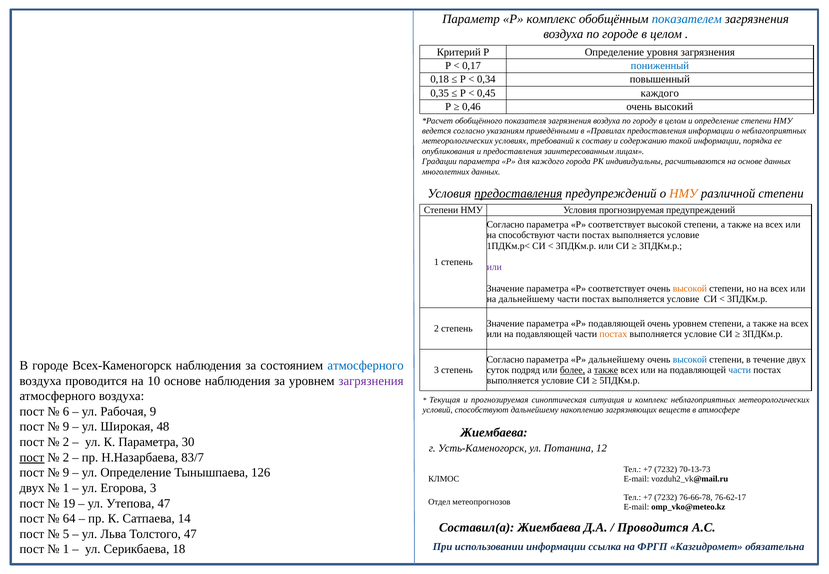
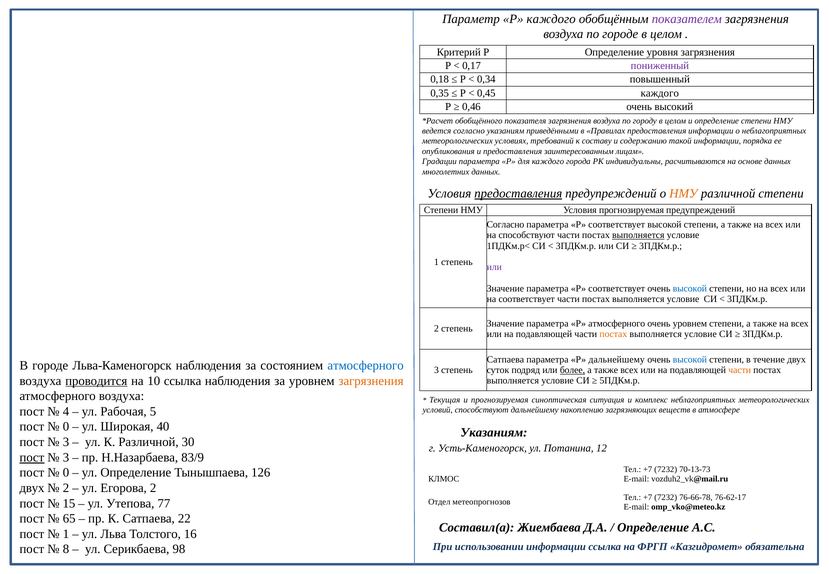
Р комплекс: комплекс -> каждого (551, 19)
показателем colour: blue -> purple (687, 19)
пониженный colour: blue -> purple (660, 66)
выполняется underline: none -> present (638, 235)
высокой colour: orange -> blue (690, 288)
на дальнейшему: дальнейшему -> соответствует (527, 299)
Р подавляющей: подавляющей -> атмосферного (617, 323)
Согласно: Согласно -> Сатпаева (505, 359)
Всех-Каменогорск: Всех-Каменогорск -> Льва-Каменогорск (122, 366)
также underline: present -> none (606, 370)
части colour: blue -> orange (740, 370)
проводится underline: none -> present (96, 381)
10 основе: основе -> ссылка (183, 381)
загрязнения colour: purple -> orange (371, 381)
6: 6 -> 4 (66, 411)
Рабочая 9: 9 -> 5 (153, 411)
9: 9 -> 0 (66, 427)
48: 48 -> 40 (163, 427)
Жиембаева: Жиембаева -> Указаниям (494, 433)
2: 2 -> 3 (66, 442)
К Параметра: Параметра -> Различной (148, 442)
2: 2 -> 3 (66, 457)
83/7: 83/7 -> 83/9 (193, 457)
9: 9 -> 0 (66, 473)
1: 1 -> 2 (66, 488)
Егорова 3: 3 -> 2 (153, 488)
19: 19 -> 15 (69, 503)
Утепова 47: 47 -> 77 (164, 503)
64: 64 -> 65 (69, 519)
14: 14 -> 22 (184, 519)
Проводится: Проводится -> Определение (653, 527)
5: 5 -> 1 (66, 534)
Толстого 47: 47 -> 16 (190, 534)
1: 1 -> 8 (66, 549)
18: 18 -> 98 (179, 549)
